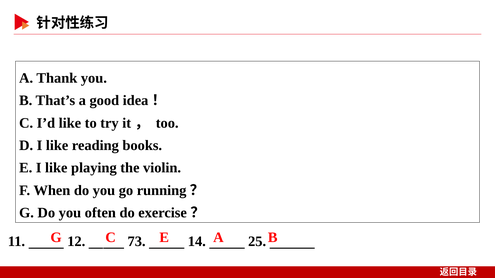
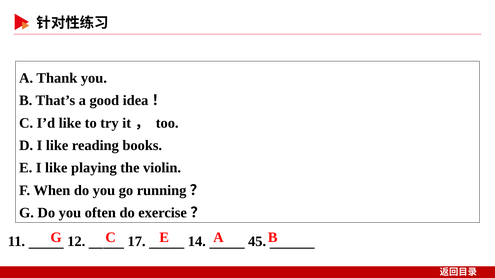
73: 73 -> 17 (137, 242)
25: 25 -> 45 (257, 242)
